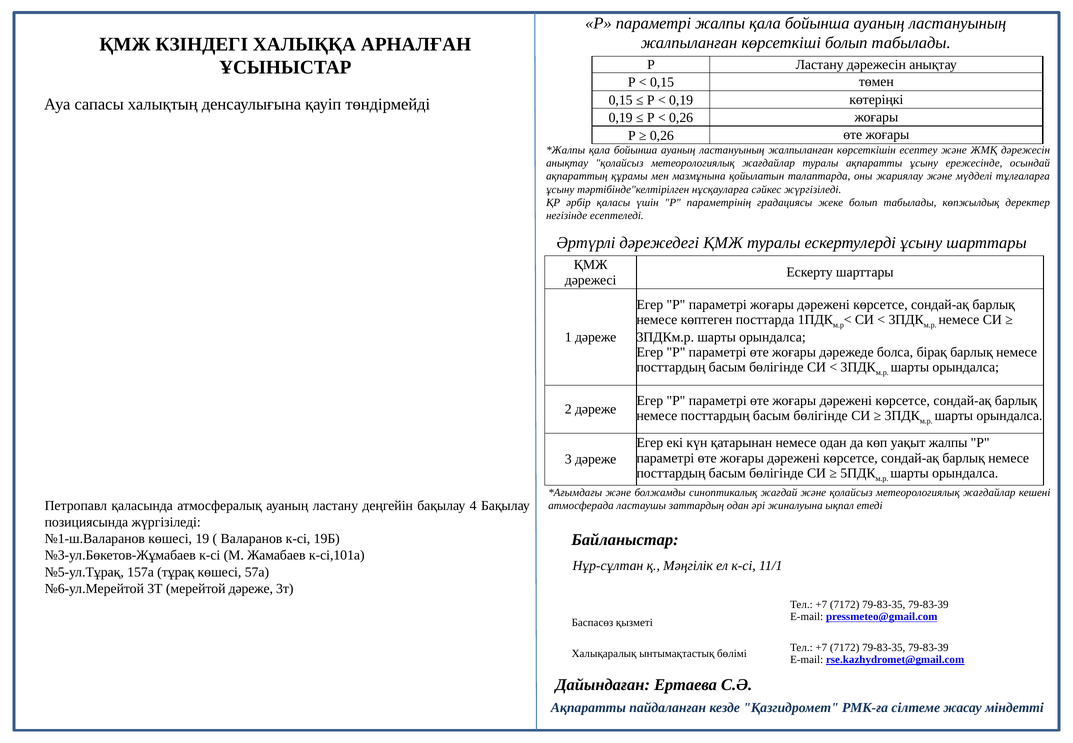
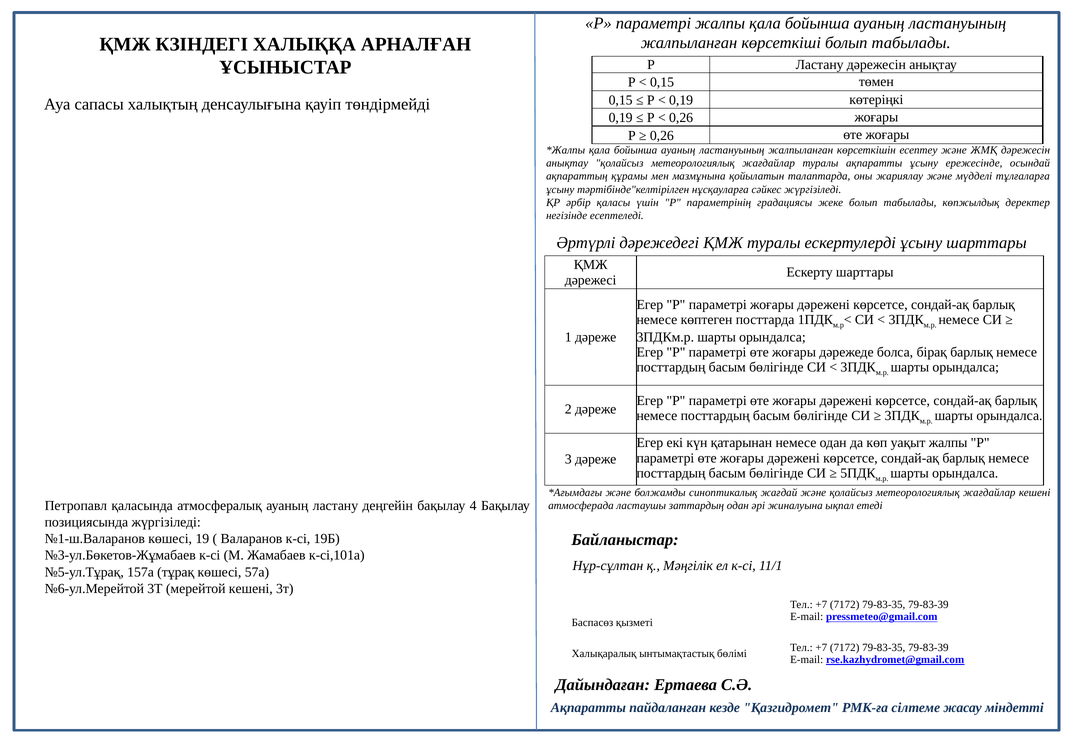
мерейтой дәреже: дәреже -> кешені (251, 588)
